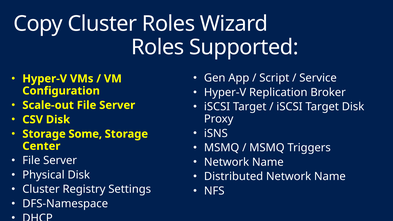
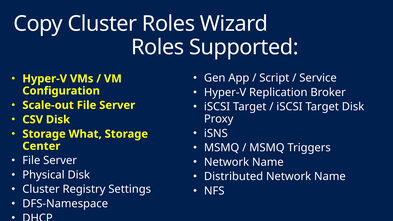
Some: Some -> What (85, 134)
